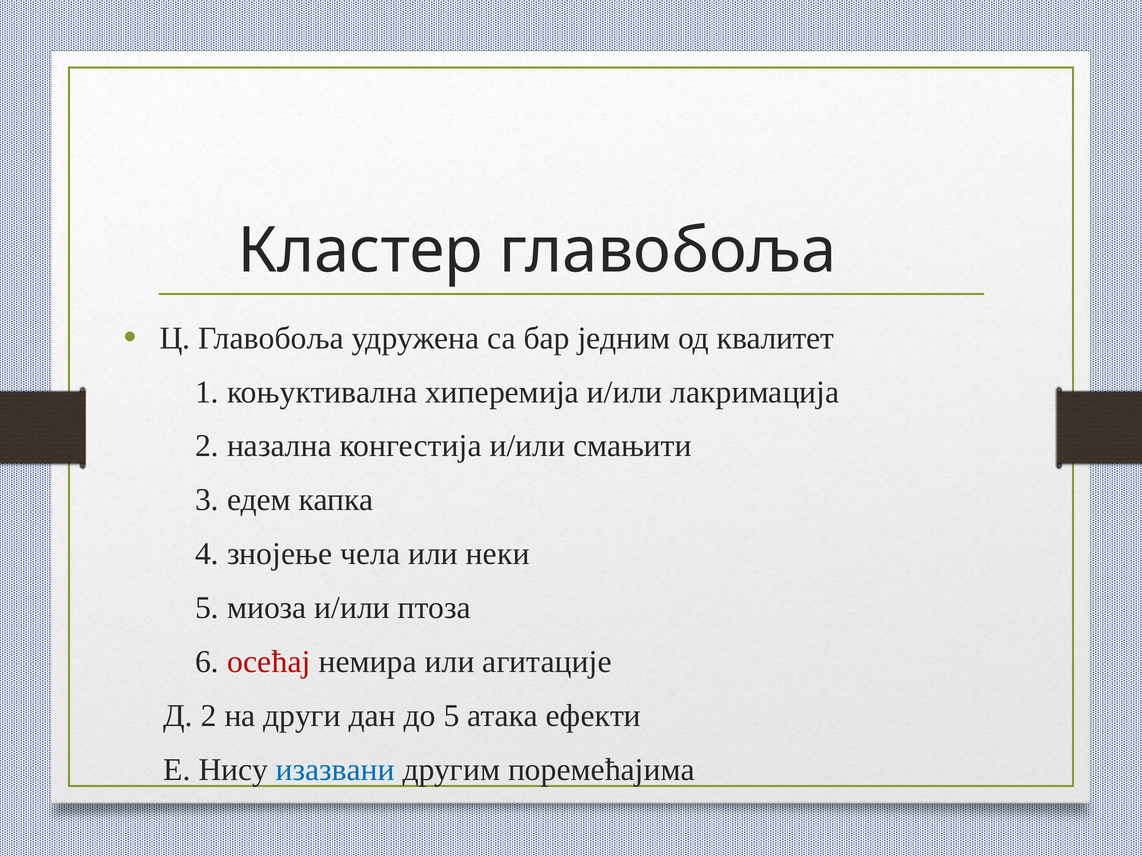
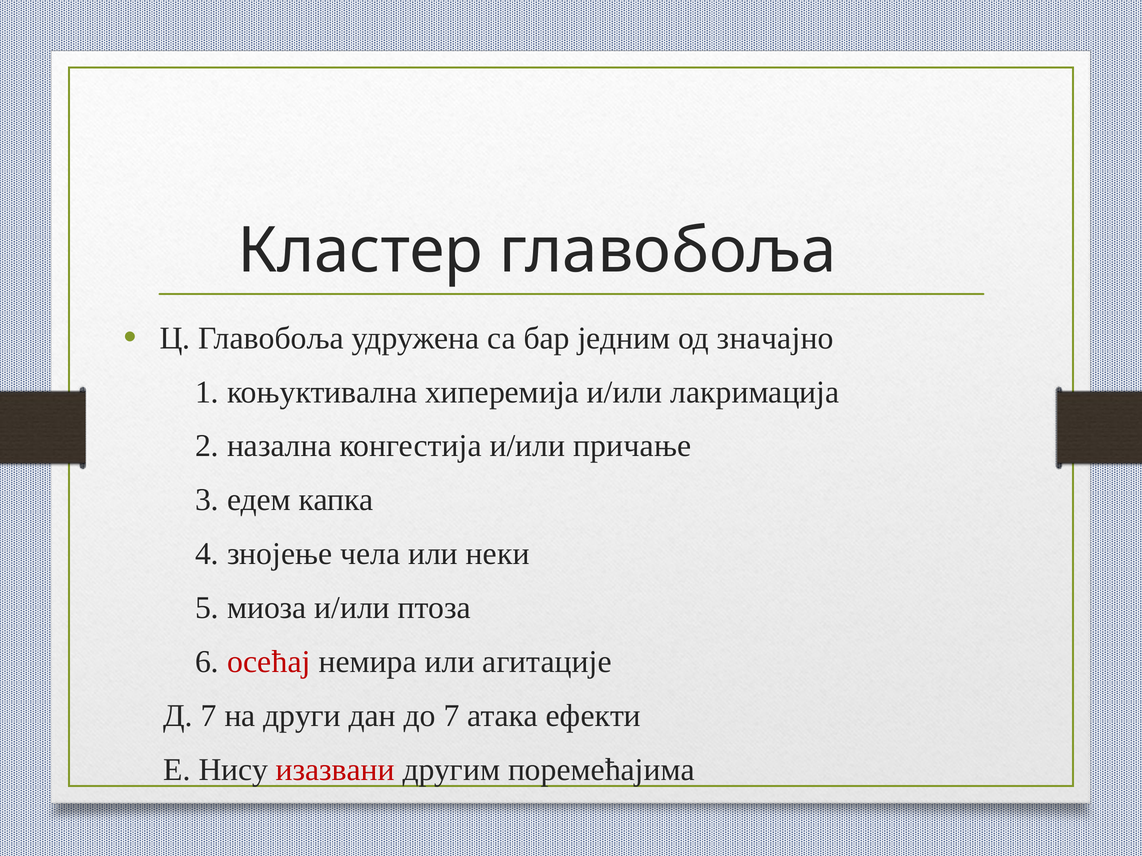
квалитет: квалитет -> значајно (775, 338)
смањити: смањити -> причање (632, 446)
Д 2: 2 -> 7 (209, 716)
до 5: 5 -> 7 (451, 716)
изазвани colour: blue -> red (335, 770)
